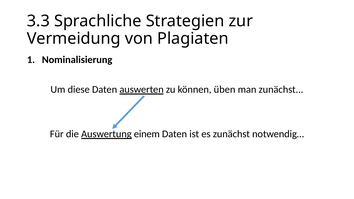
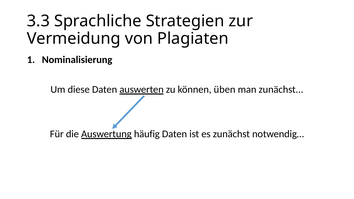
einem: einem -> häufig (147, 134)
